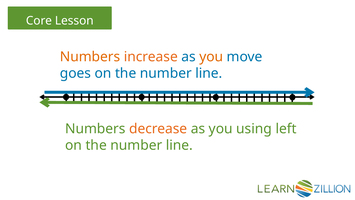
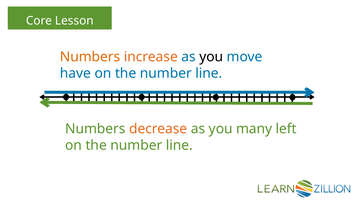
you colour: orange -> black (211, 57)
goes: goes -> have (75, 73)
using: using -> many (254, 129)
